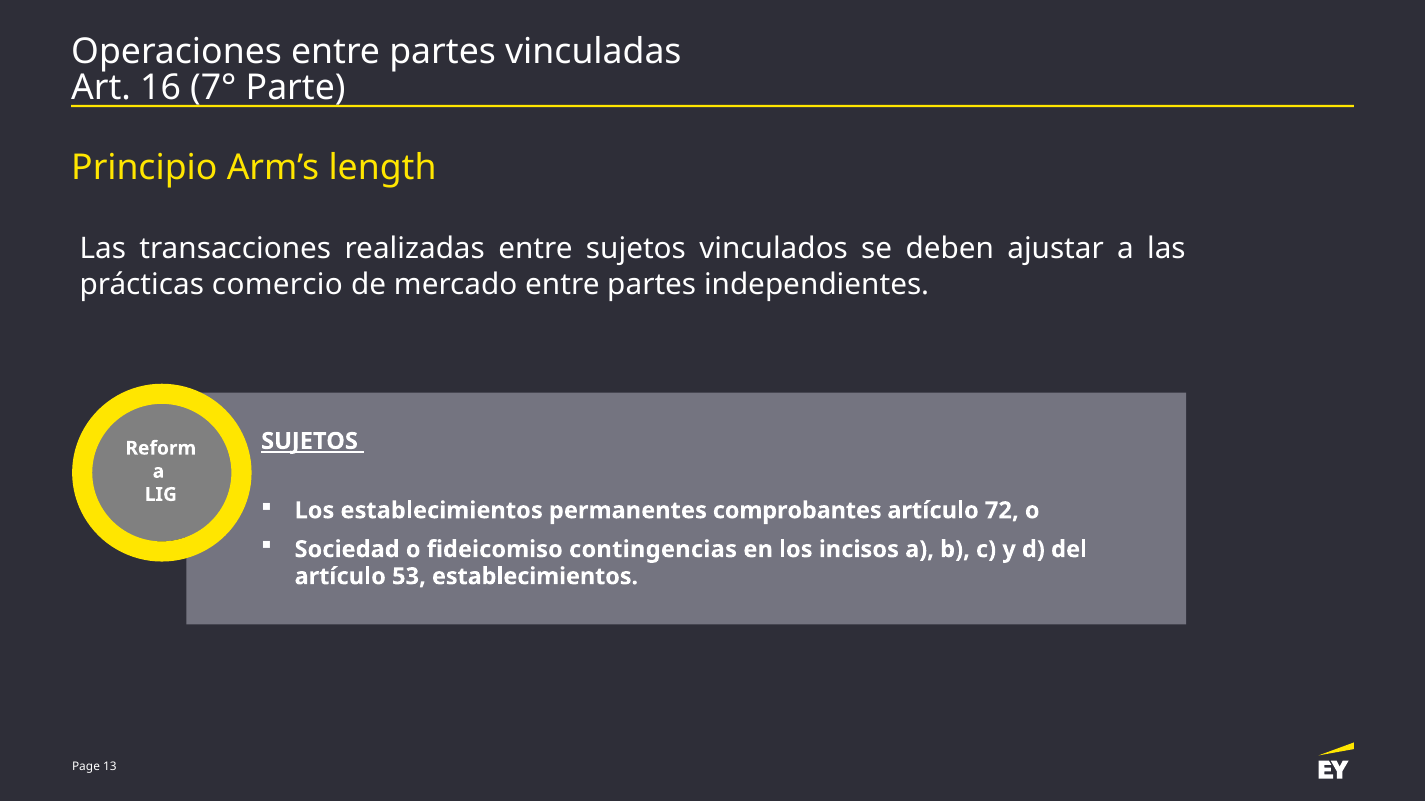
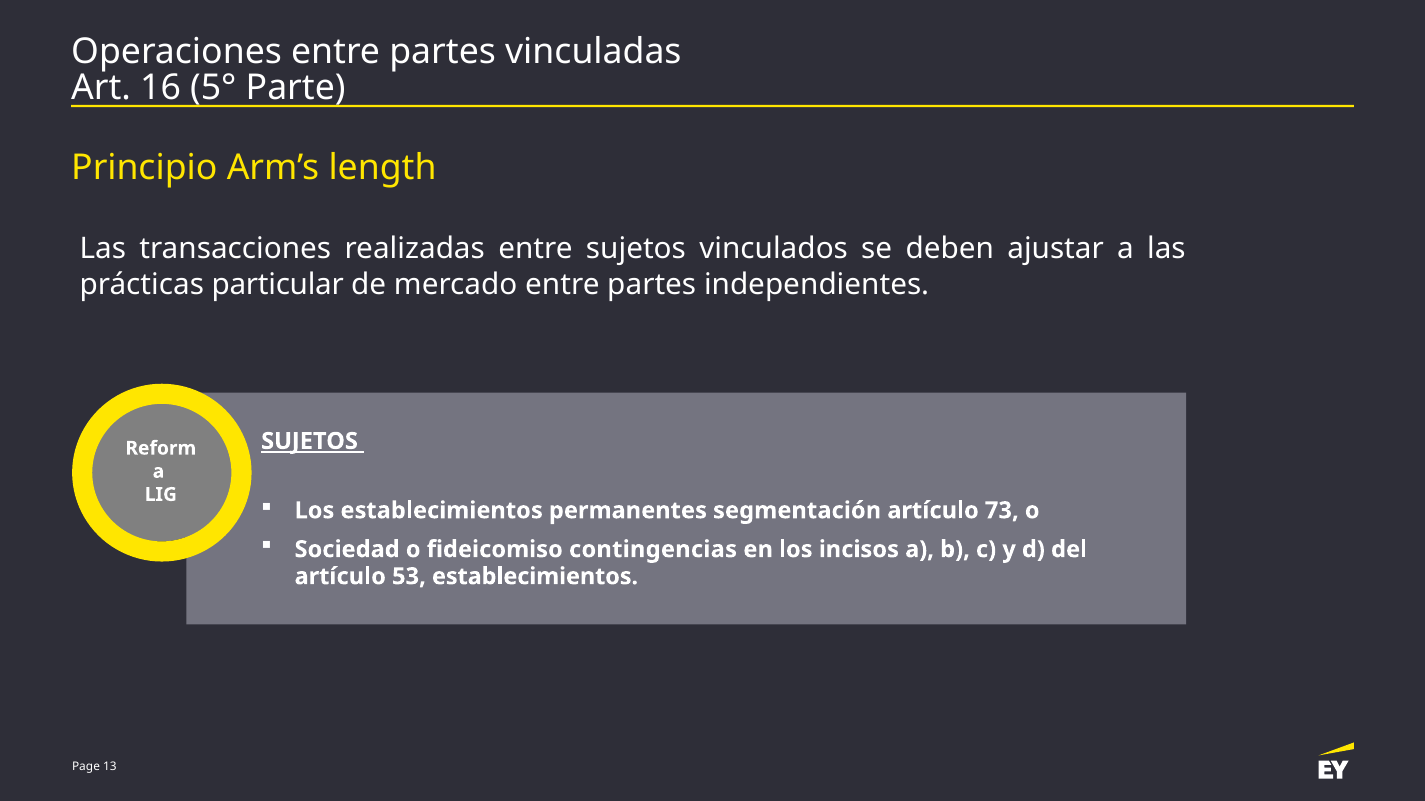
7°: 7° -> 5° (213, 88)
comercio: comercio -> particular (278, 285)
comprobantes: comprobantes -> segmentación (797, 511)
72: 72 -> 73 (1002, 511)
